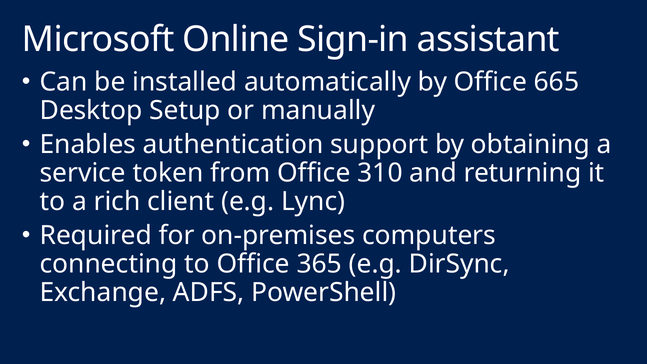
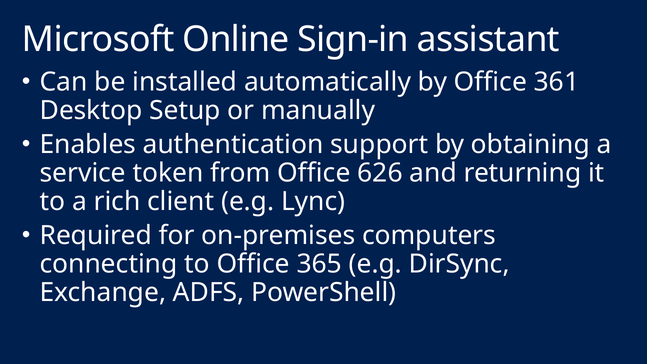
665: 665 -> 361 (556, 82)
310: 310 -> 626 (380, 173)
